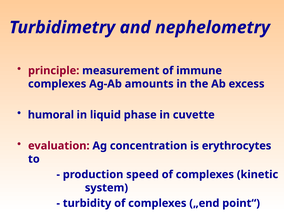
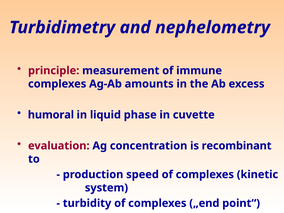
erythrocytes: erythrocytes -> recombinant (237, 146)
